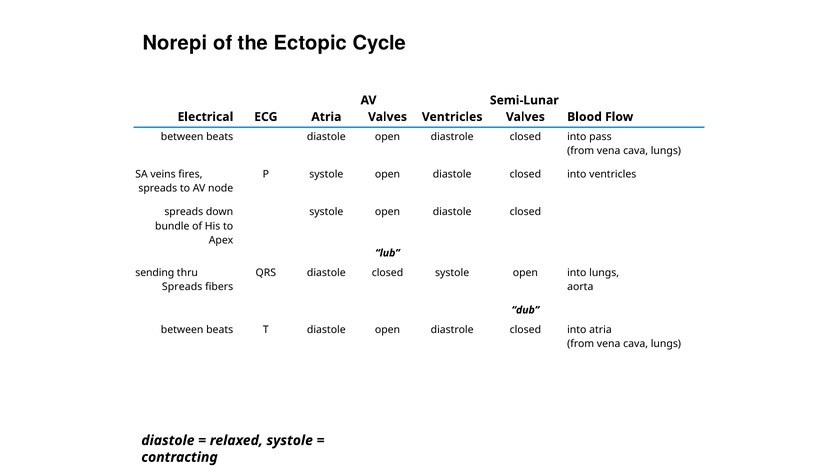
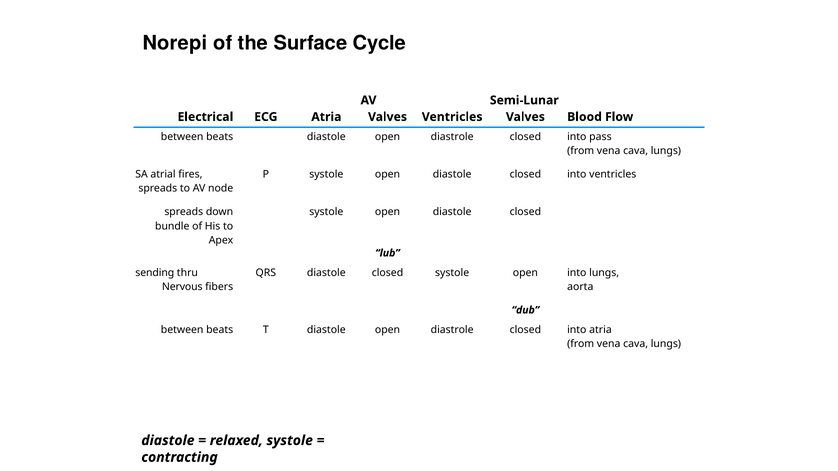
Ectopic: Ectopic -> Surface (310, 43)
veins: veins -> atrial (163, 174)
Spreads: Spreads -> Nervous (182, 287)
